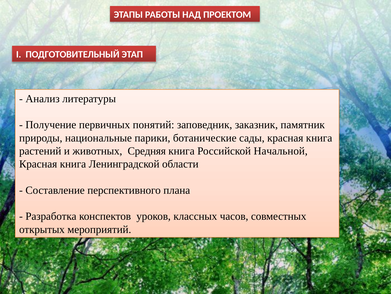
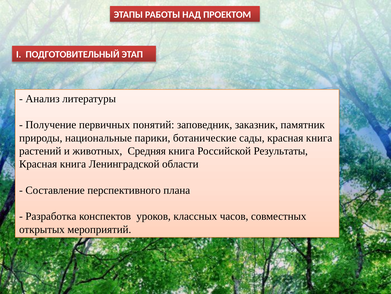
Начальной: Начальной -> Результаты (281, 151)
